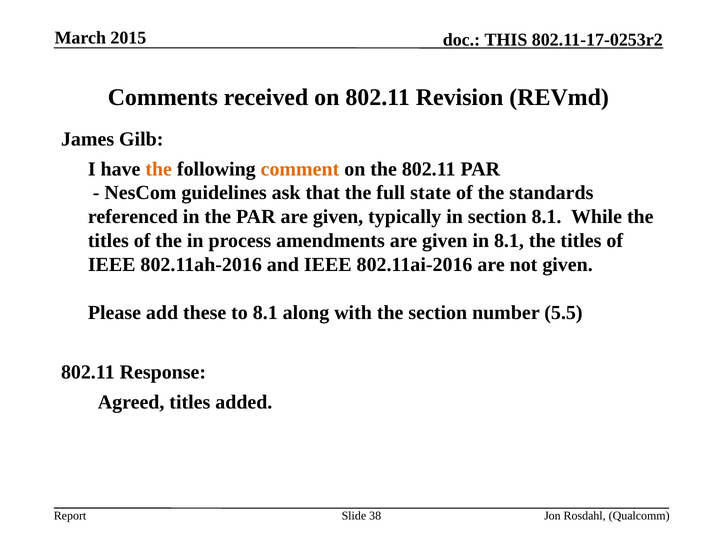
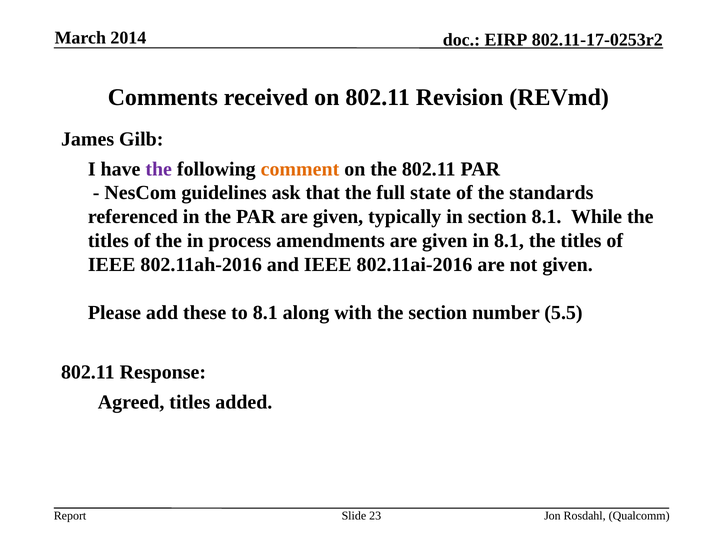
2015: 2015 -> 2014 (128, 38)
THIS: THIS -> EIRP (506, 40)
the colour: orange -> purple (159, 169)
38: 38 -> 23 (375, 516)
